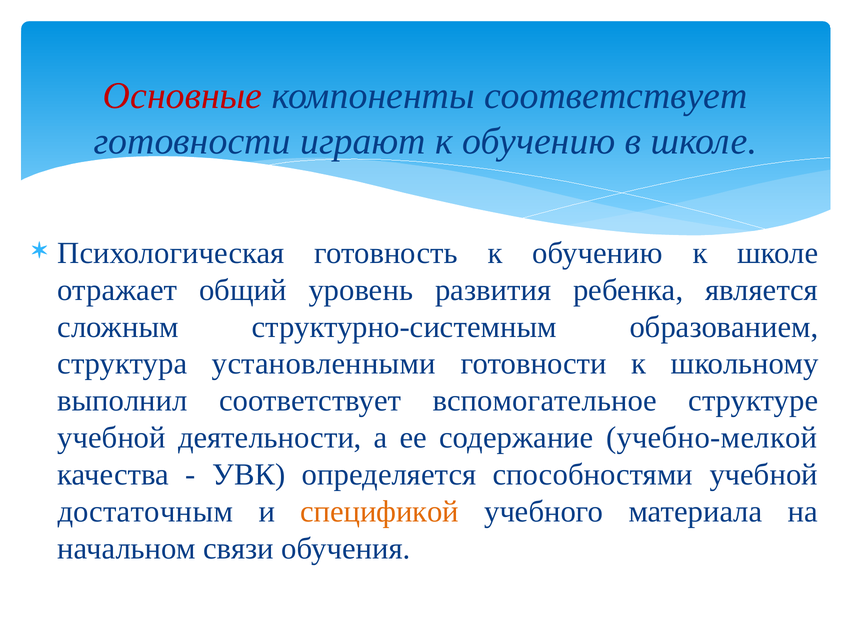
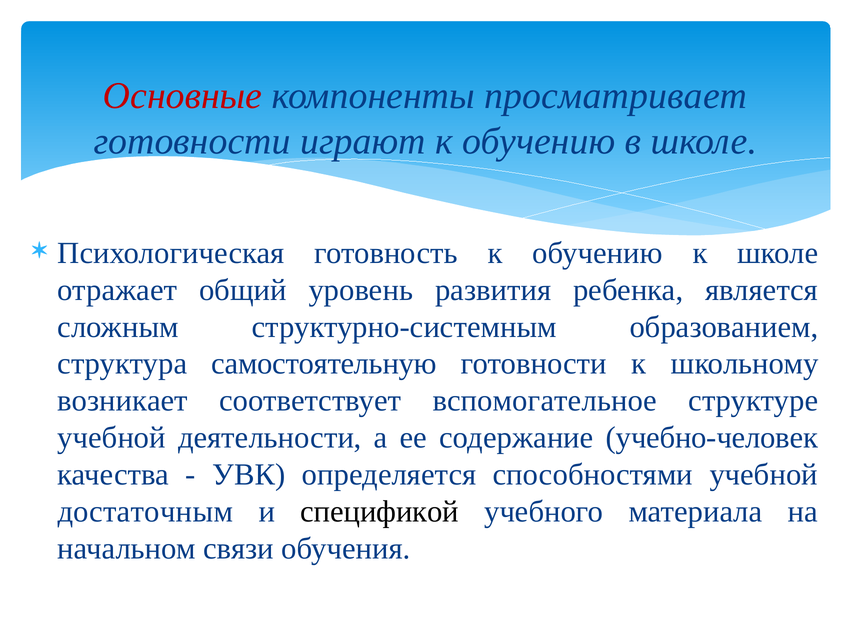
компоненты соответствует: соответствует -> просматривает (616, 96)
установленными: установленными -> самостоятельную (324, 364)
выполнил: выполнил -> возникает (123, 401)
учебно-мелкой: учебно-мелкой -> учебно-человек (712, 438)
спецификой colour: orange -> black (380, 512)
